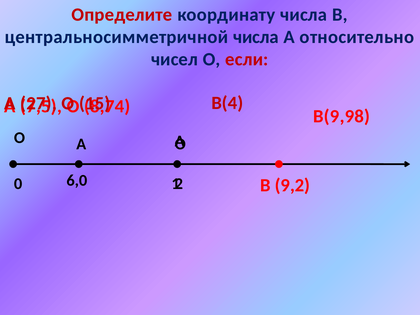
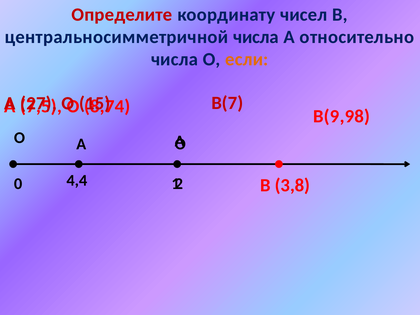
координату числа: числа -> чисел (304, 15)
чисел: чисел -> числа (174, 59)
если colour: red -> orange (247, 59)
В(4: В(4 -> В(7 (227, 103)
6,0: 6,0 -> 4,4 (77, 180)
9,2: 9,2 -> 3,8 (292, 185)
